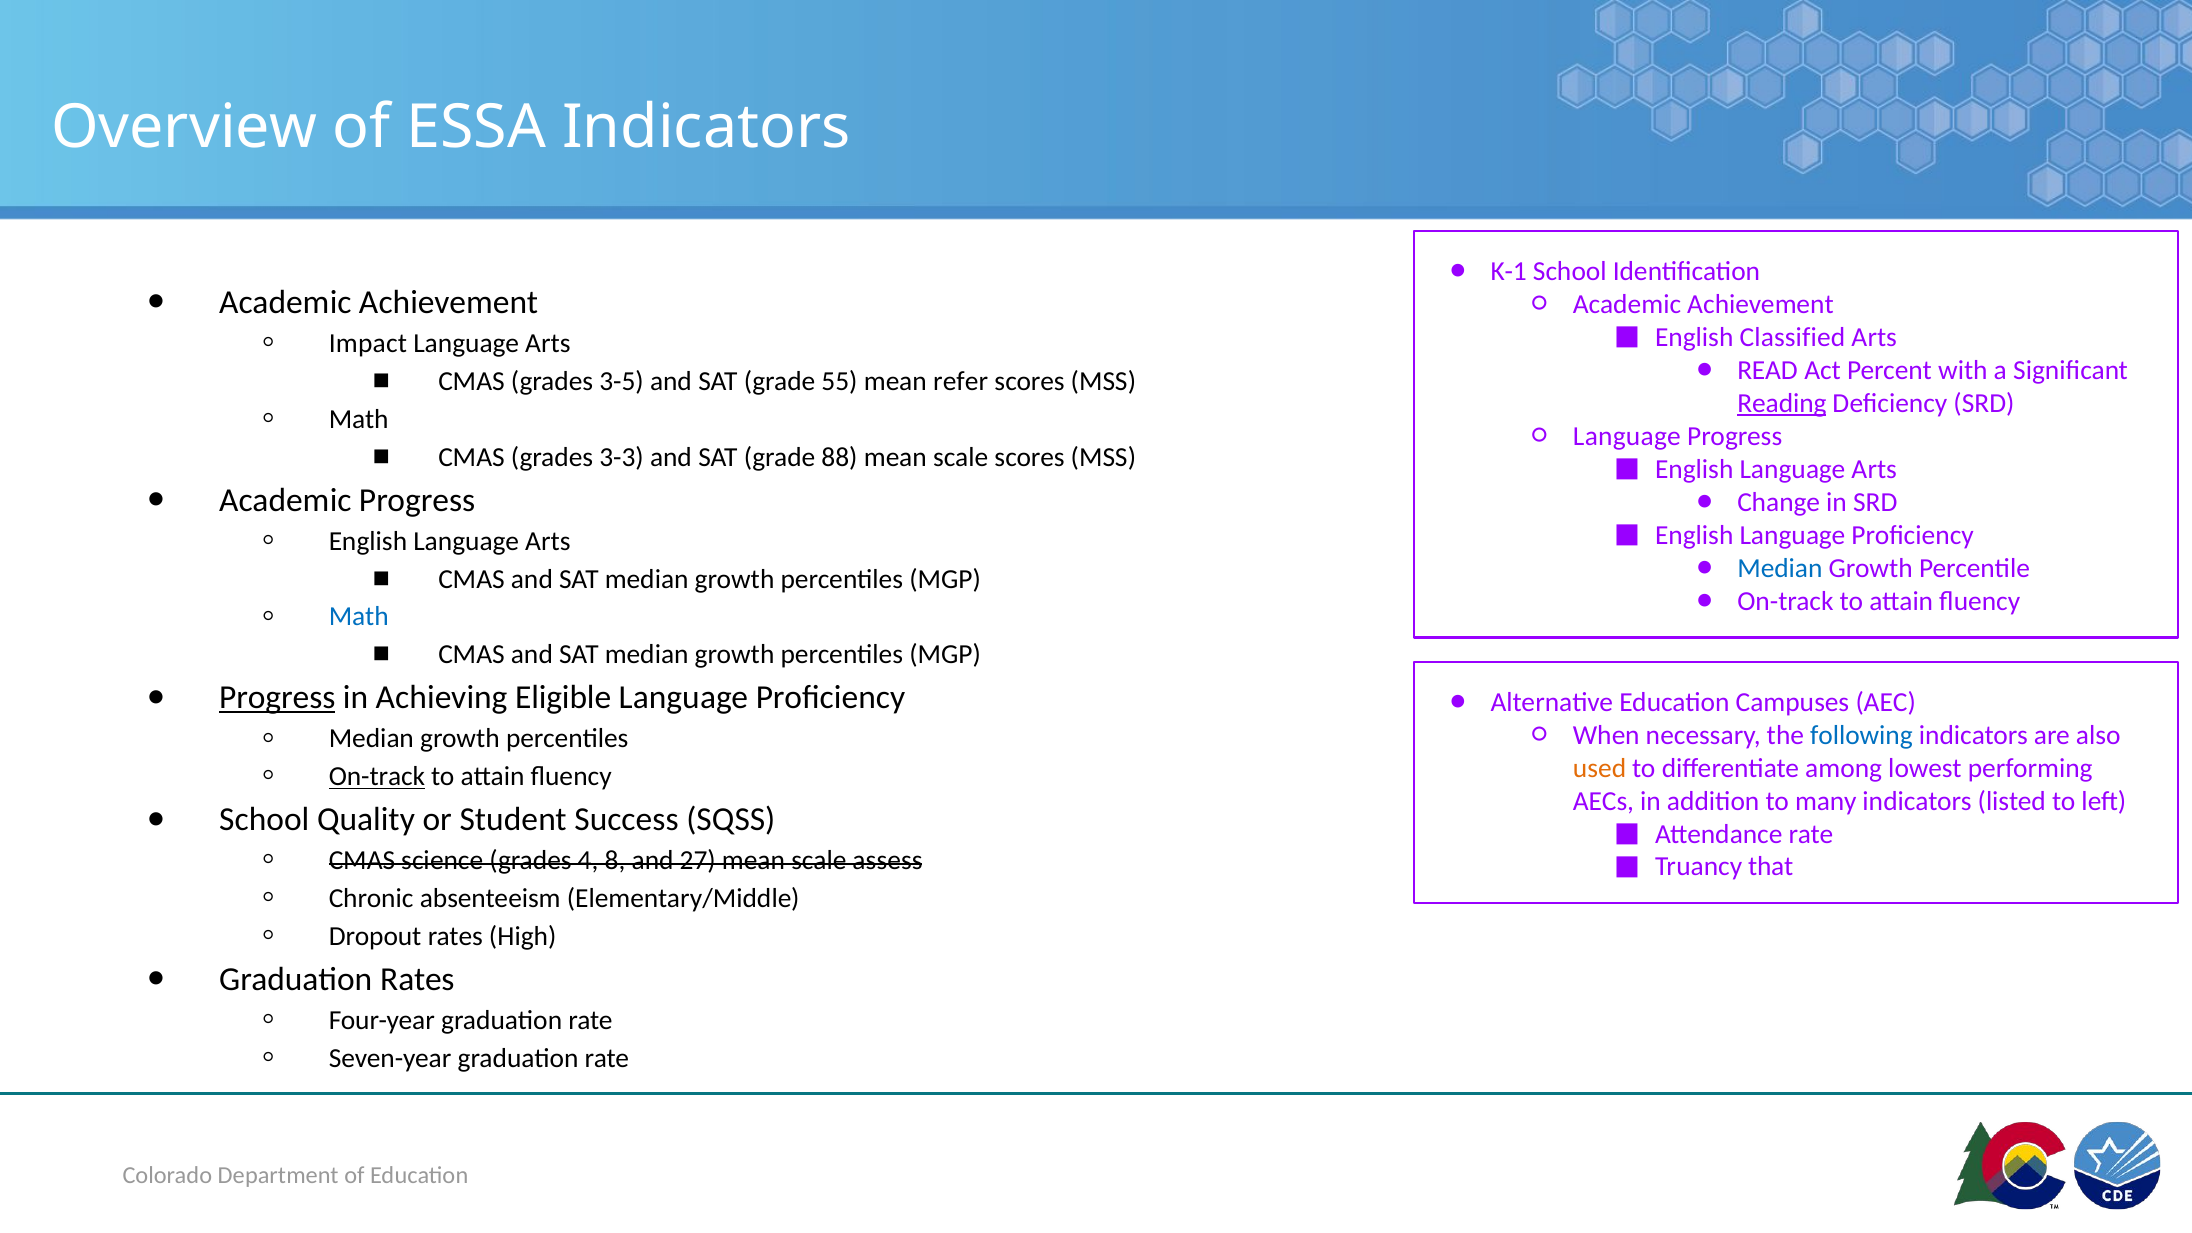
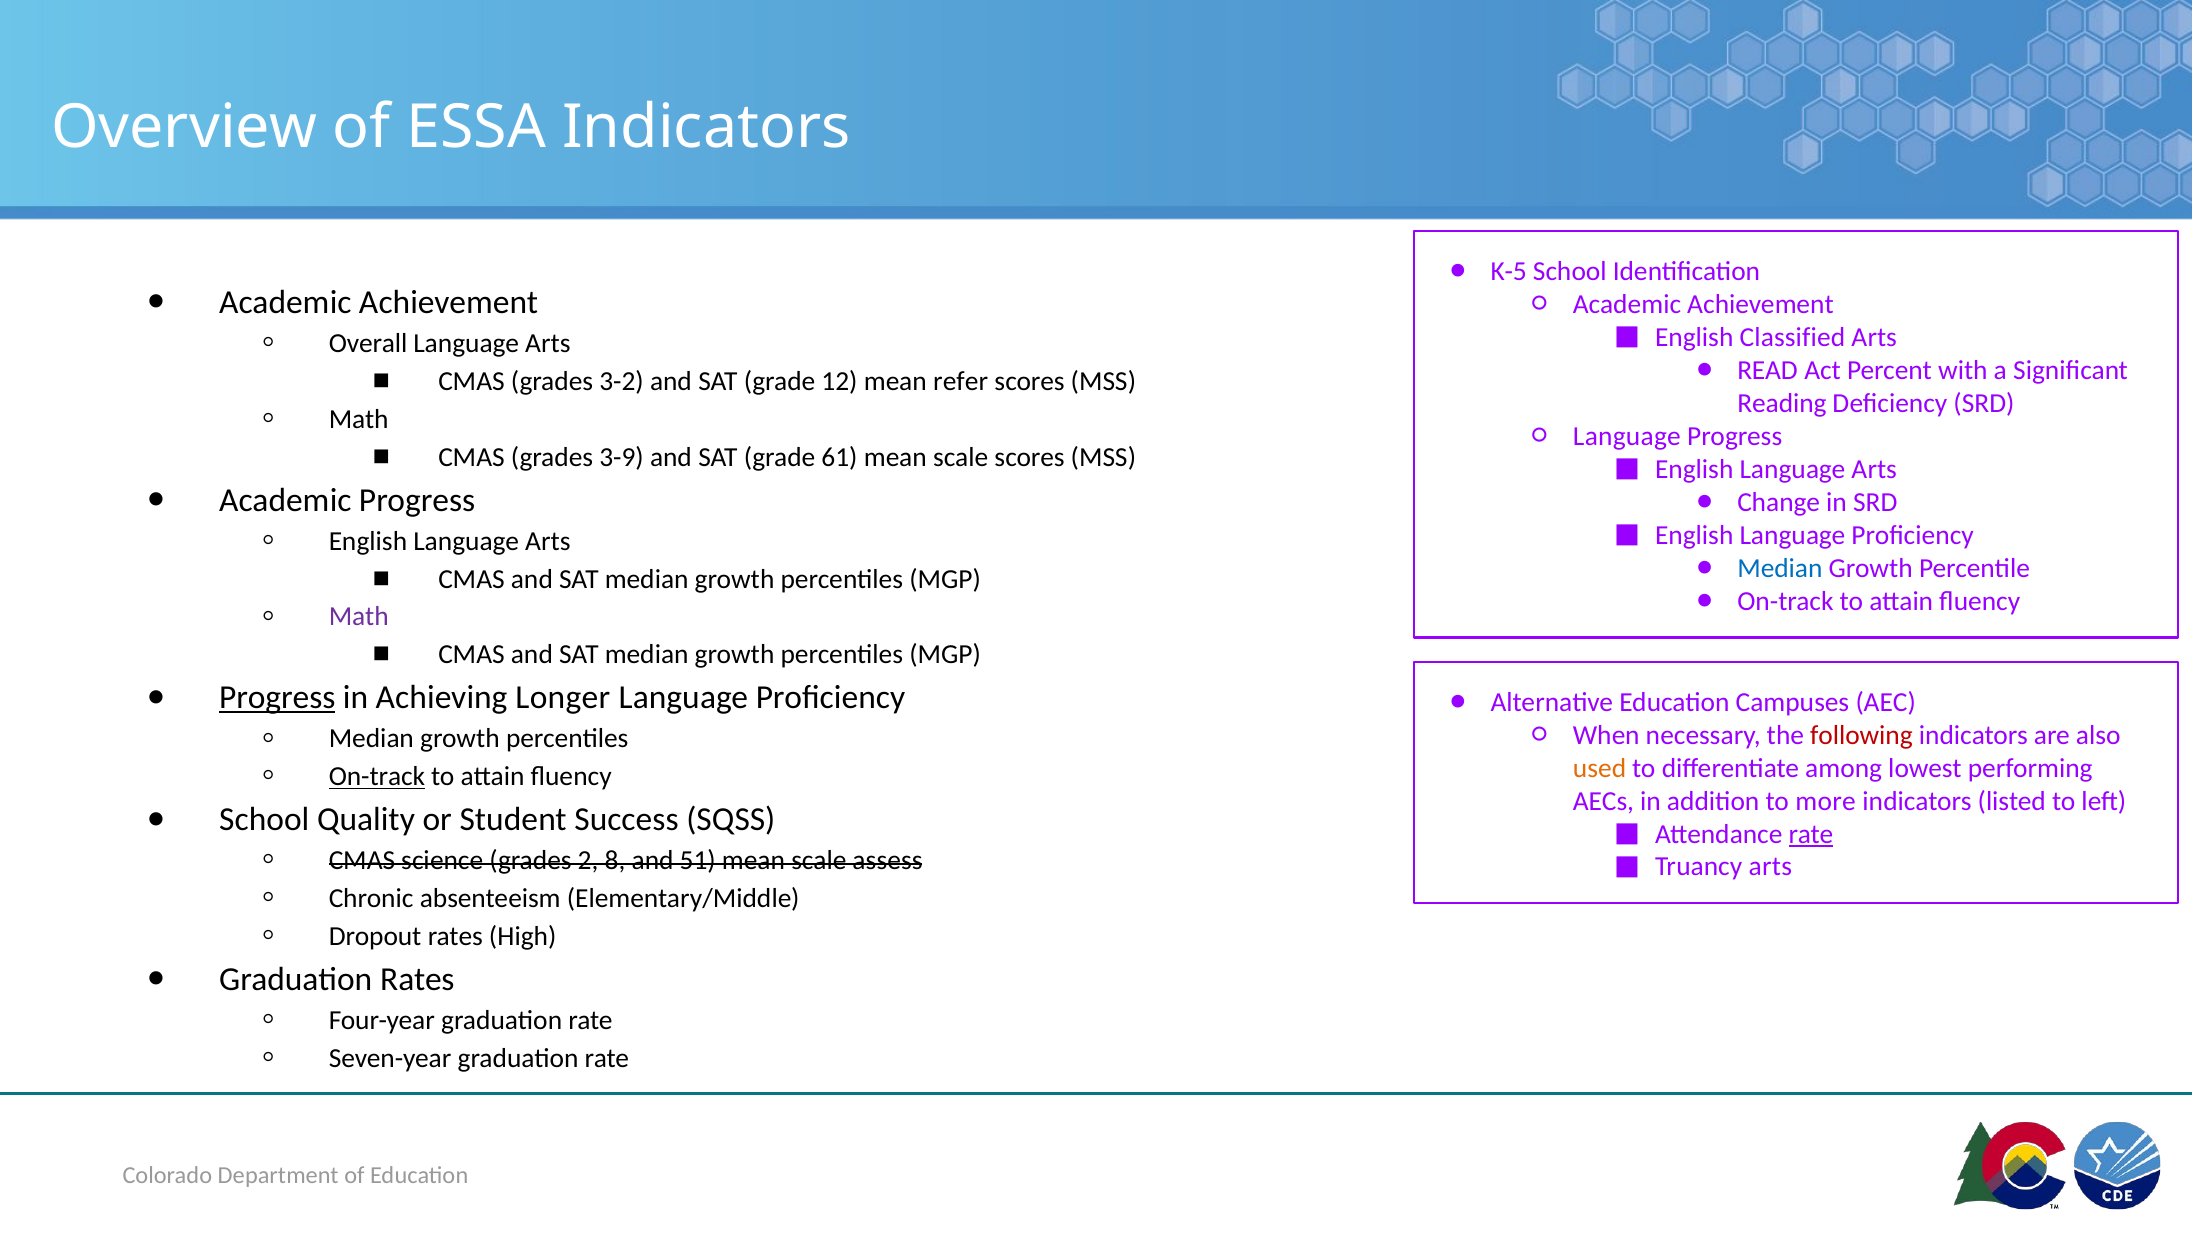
K-1: K-1 -> K-5 (1509, 271)
Impact: Impact -> Overall (368, 343)
3-5: 3-5 -> 3-2 (622, 381)
55: 55 -> 12 (839, 381)
Reading underline: present -> none (1782, 403)
3-3: 3-3 -> 3-9 (622, 457)
88: 88 -> 61 (839, 457)
Math colour: blue -> purple (359, 617)
Eligible: Eligible -> Longer (563, 698)
following colour: blue -> red (1861, 735)
many: many -> more (1826, 801)
rate underline: none -> present (1811, 834)
4: 4 -> 2 (588, 861)
27: 27 -> 51 (698, 861)
Truancy that: that -> arts (1770, 867)
